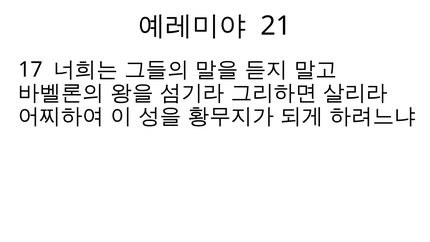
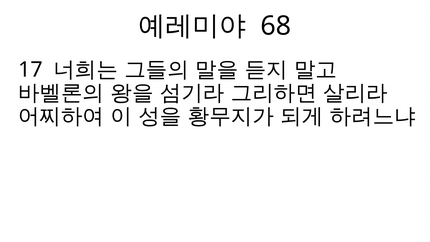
21: 21 -> 68 (276, 26)
